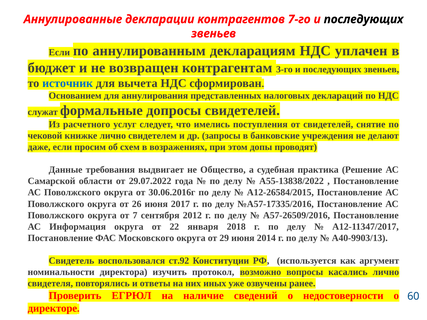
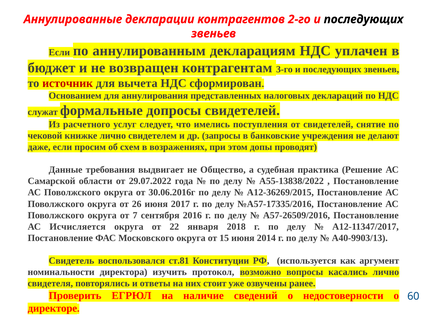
7-го: 7-го -> 2-го (299, 19)
источник colour: blue -> red (68, 83)
А12-26584/2015: А12-26584/2015 -> А12-36269/2015 (280, 193)
2012: 2012 -> 2016 (192, 215)
Информация: Информация -> Исчисляется (78, 227)
29: 29 -> 15 (224, 238)
ст.92: ст.92 -> ст.81 (179, 261)
иных: иных -> стоит (215, 284)
